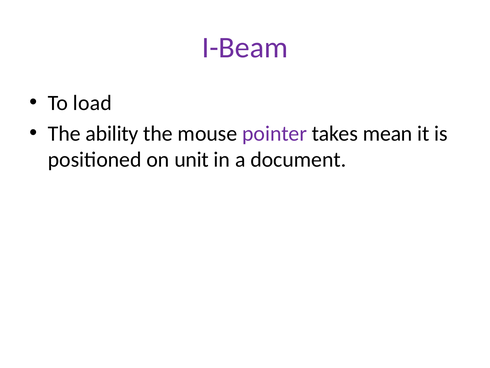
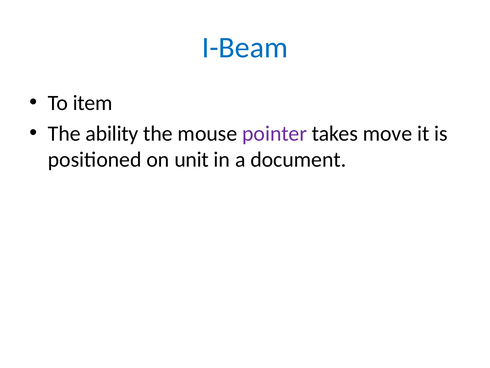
I-Beam colour: purple -> blue (245, 47)
load: load -> item (93, 103)
mean: mean -> move (388, 133)
